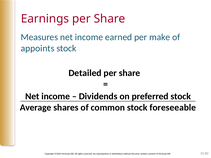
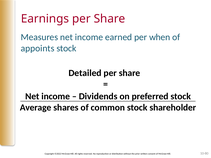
make: make -> when (160, 37)
foreseeable: foreseeable -> shareholder (173, 108)
